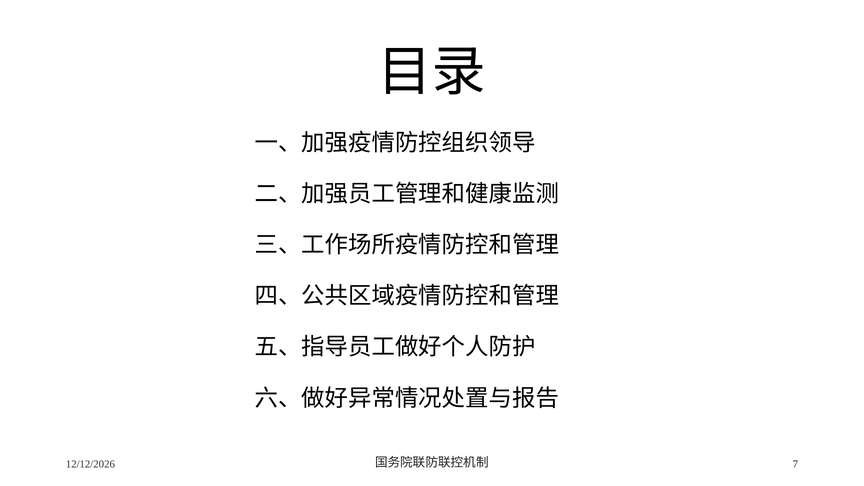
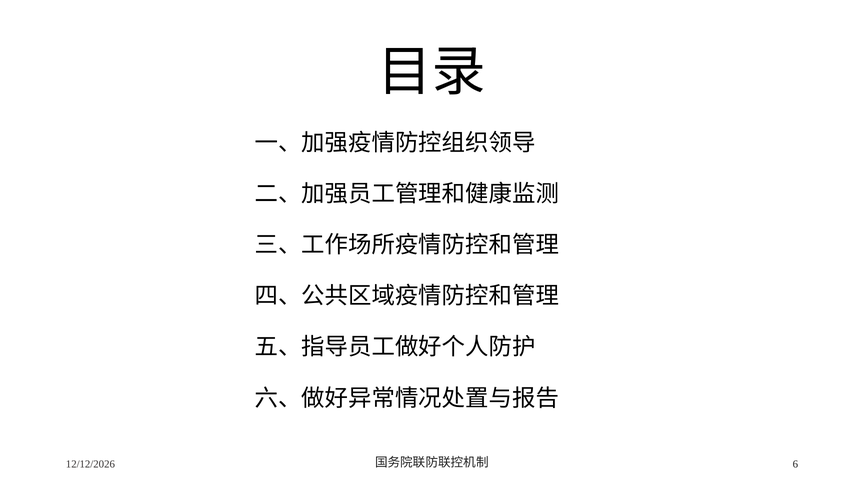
7: 7 -> 6 (795, 464)
